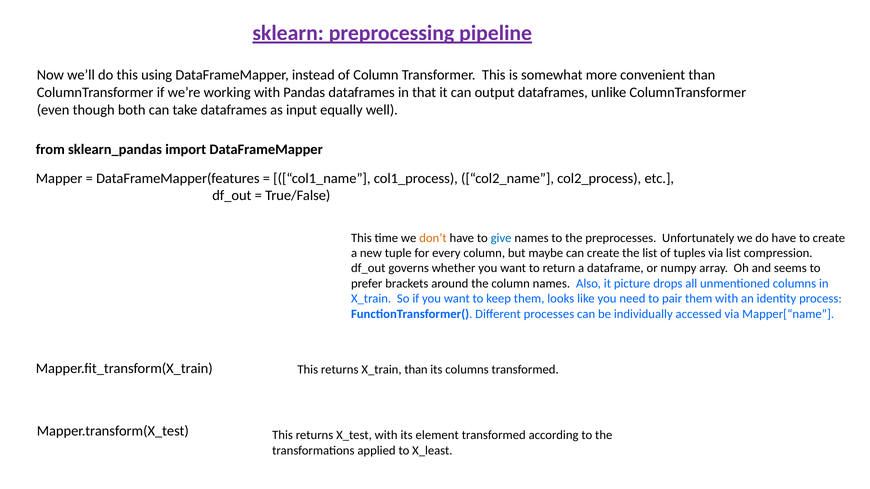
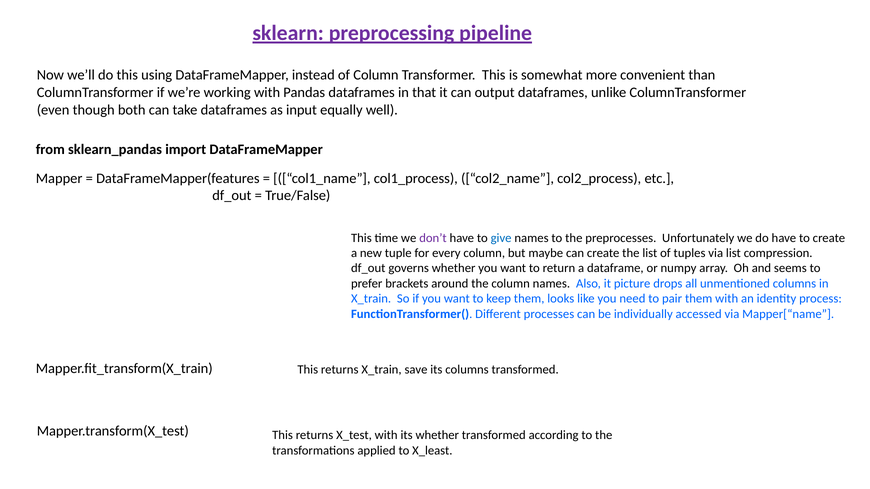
don’t colour: orange -> purple (433, 238)
X_train than: than -> save (416, 370)
its element: element -> whether (437, 436)
